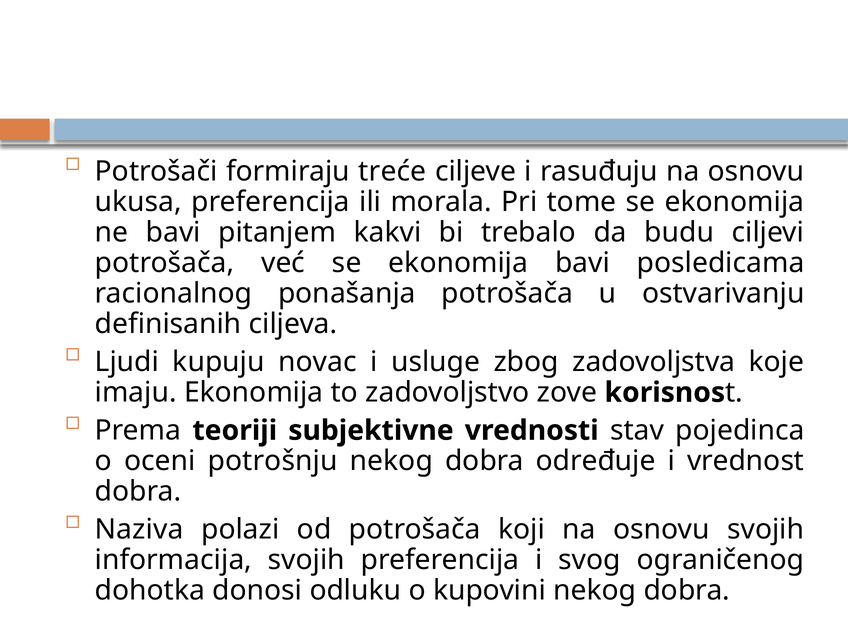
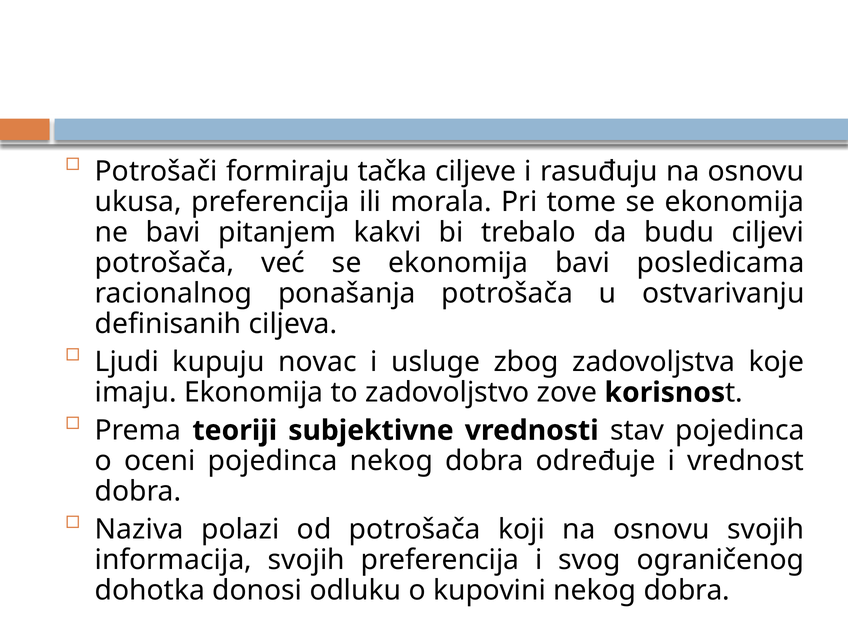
treće: treće -> tačka (393, 172)
oceni potrošnju: potrošnju -> pojedinca (273, 461)
